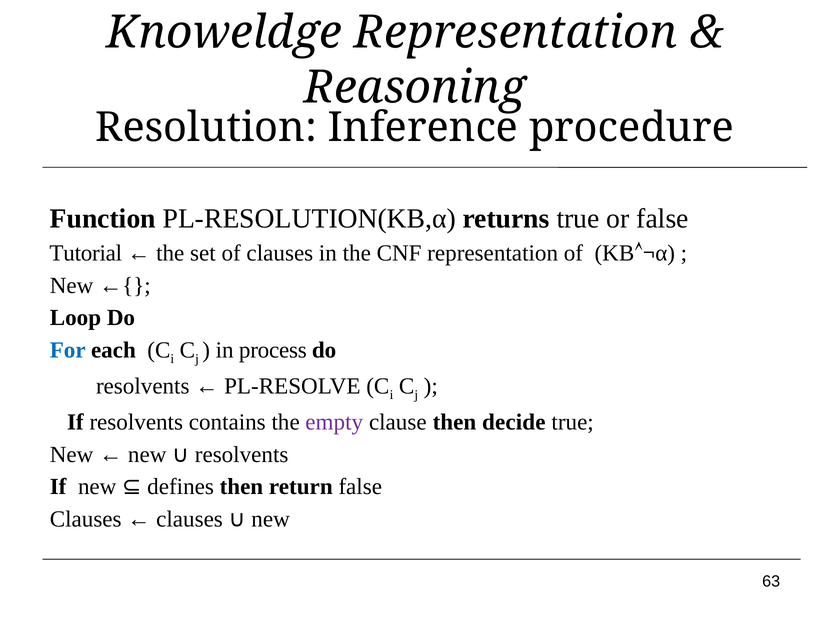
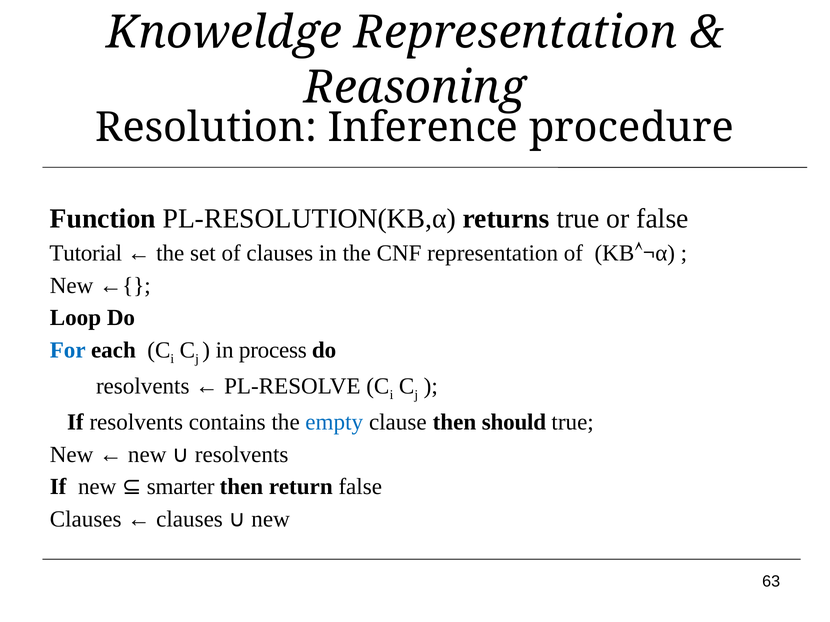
empty colour: purple -> blue (334, 423)
decide: decide -> should (514, 423)
defines: defines -> smarter (181, 487)
